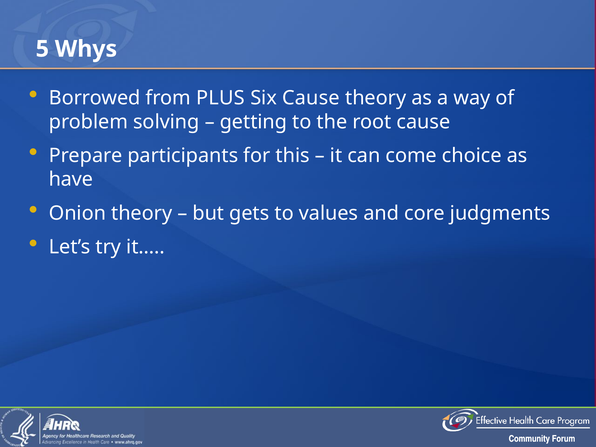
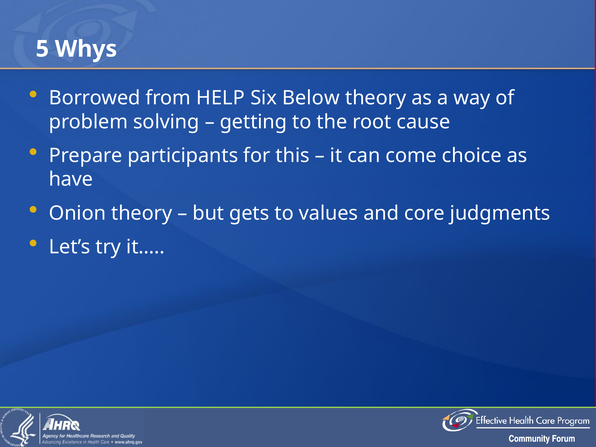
PLUS: PLUS -> HELP (221, 98)
Six Cause: Cause -> Below (311, 98)
